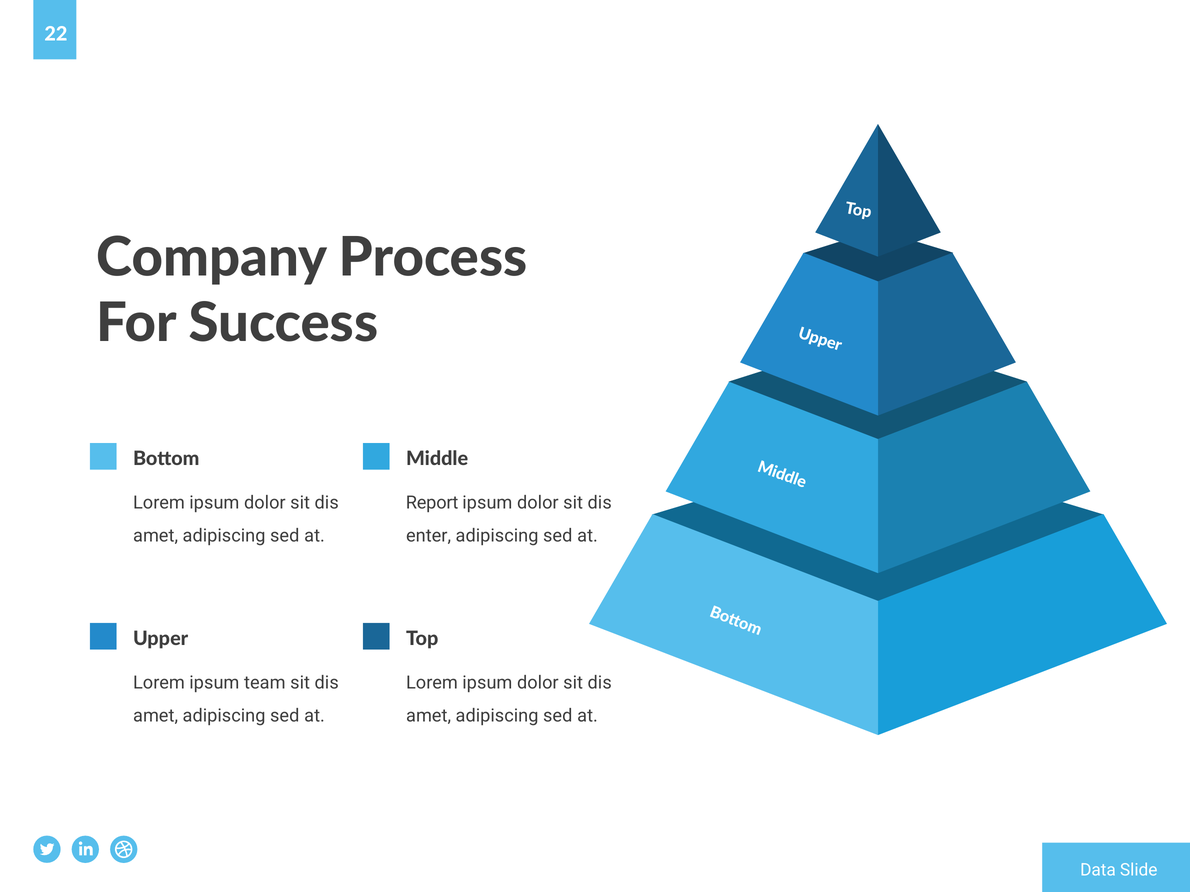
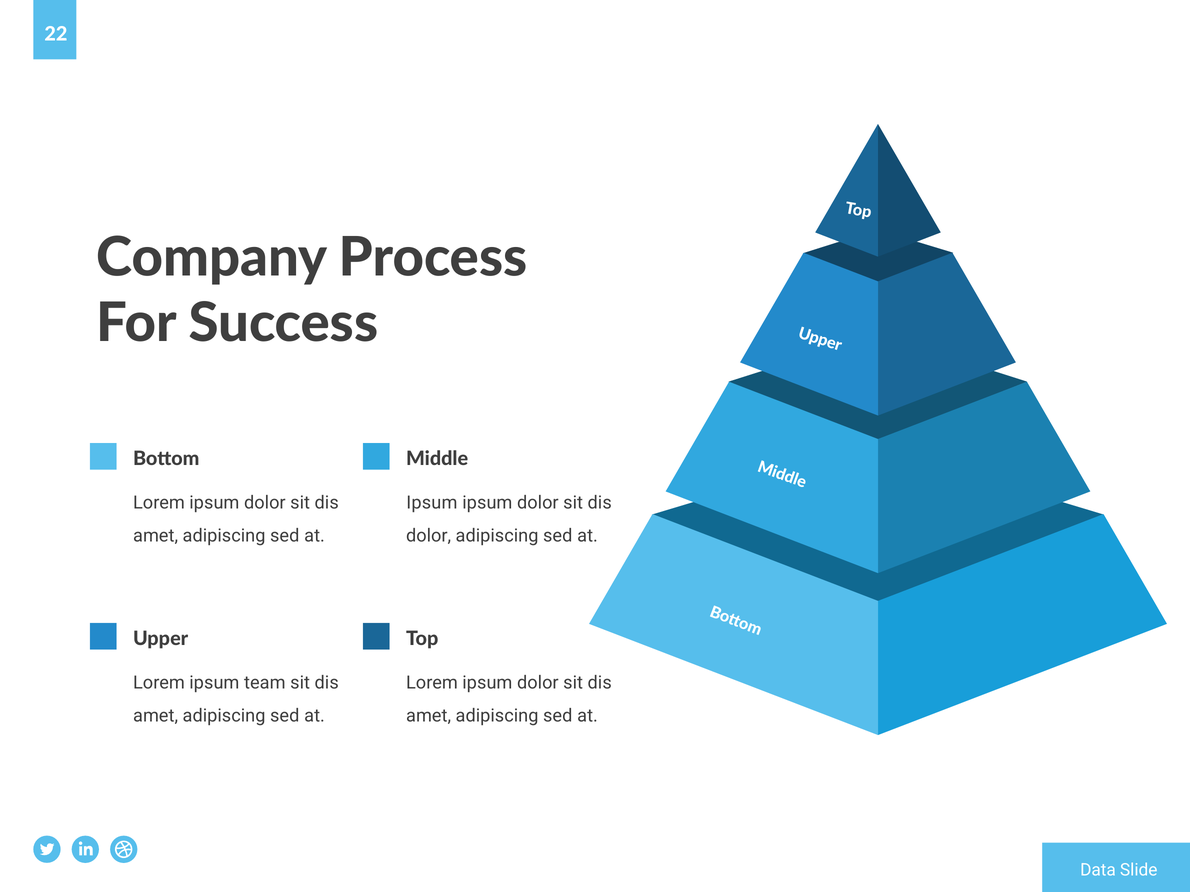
Report: Report -> Ipsum (432, 503)
enter: enter -> dolor (429, 536)
